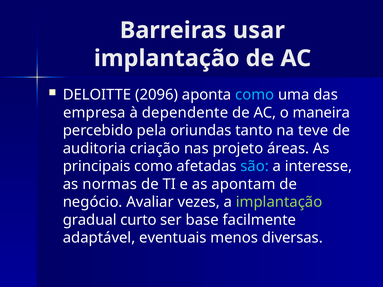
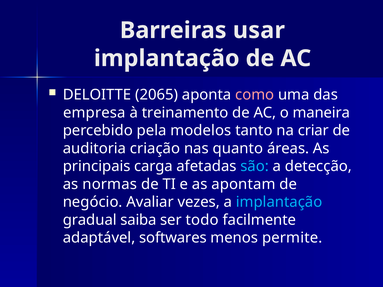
2096: 2096 -> 2065 (157, 95)
como colour: light blue -> pink (255, 95)
dependente: dependente -> treinamento (185, 113)
oriundas: oriundas -> modelos (201, 131)
teve: teve -> criar (313, 131)
projeto: projeto -> quanto (238, 149)
principais como: como -> carga (154, 166)
interesse: interesse -> detecção (318, 166)
implantação colour: light green -> light blue (279, 202)
curto: curto -> saiba (138, 220)
base: base -> todo (202, 220)
eventuais: eventuais -> softwares (173, 238)
diversas: diversas -> permite (292, 238)
